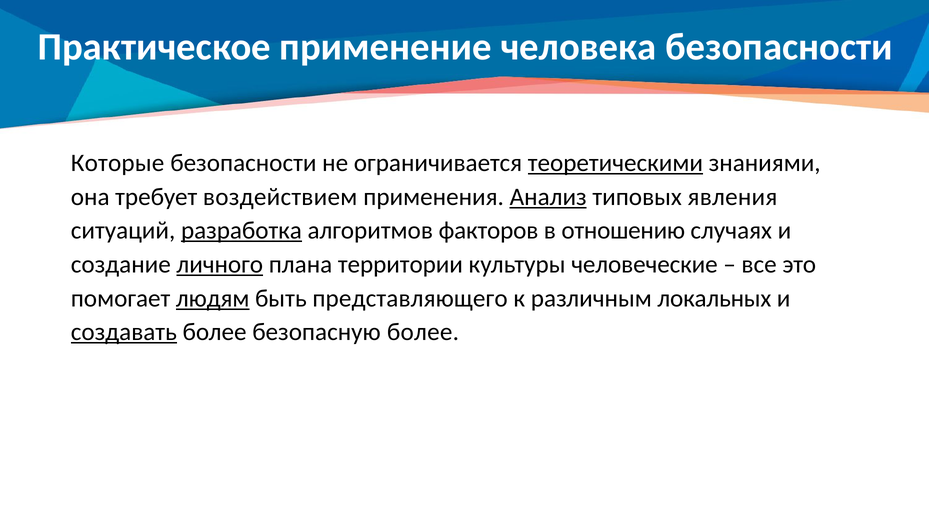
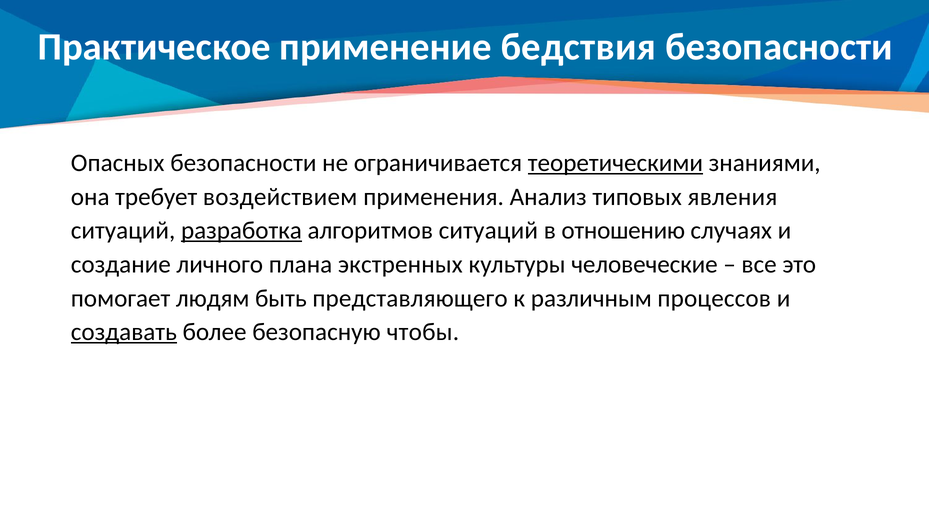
человека: человека -> бедствия (578, 47)
Которые: Которые -> Опасных (118, 163)
Анализ underline: present -> none (548, 197)
алгоритмов факторов: факторов -> ситуаций (488, 231)
личного underline: present -> none (220, 265)
территории: территории -> экстренных (400, 265)
людям underline: present -> none (213, 299)
локальных: локальных -> процессов (714, 299)
безопасную более: более -> чтобы (423, 332)
